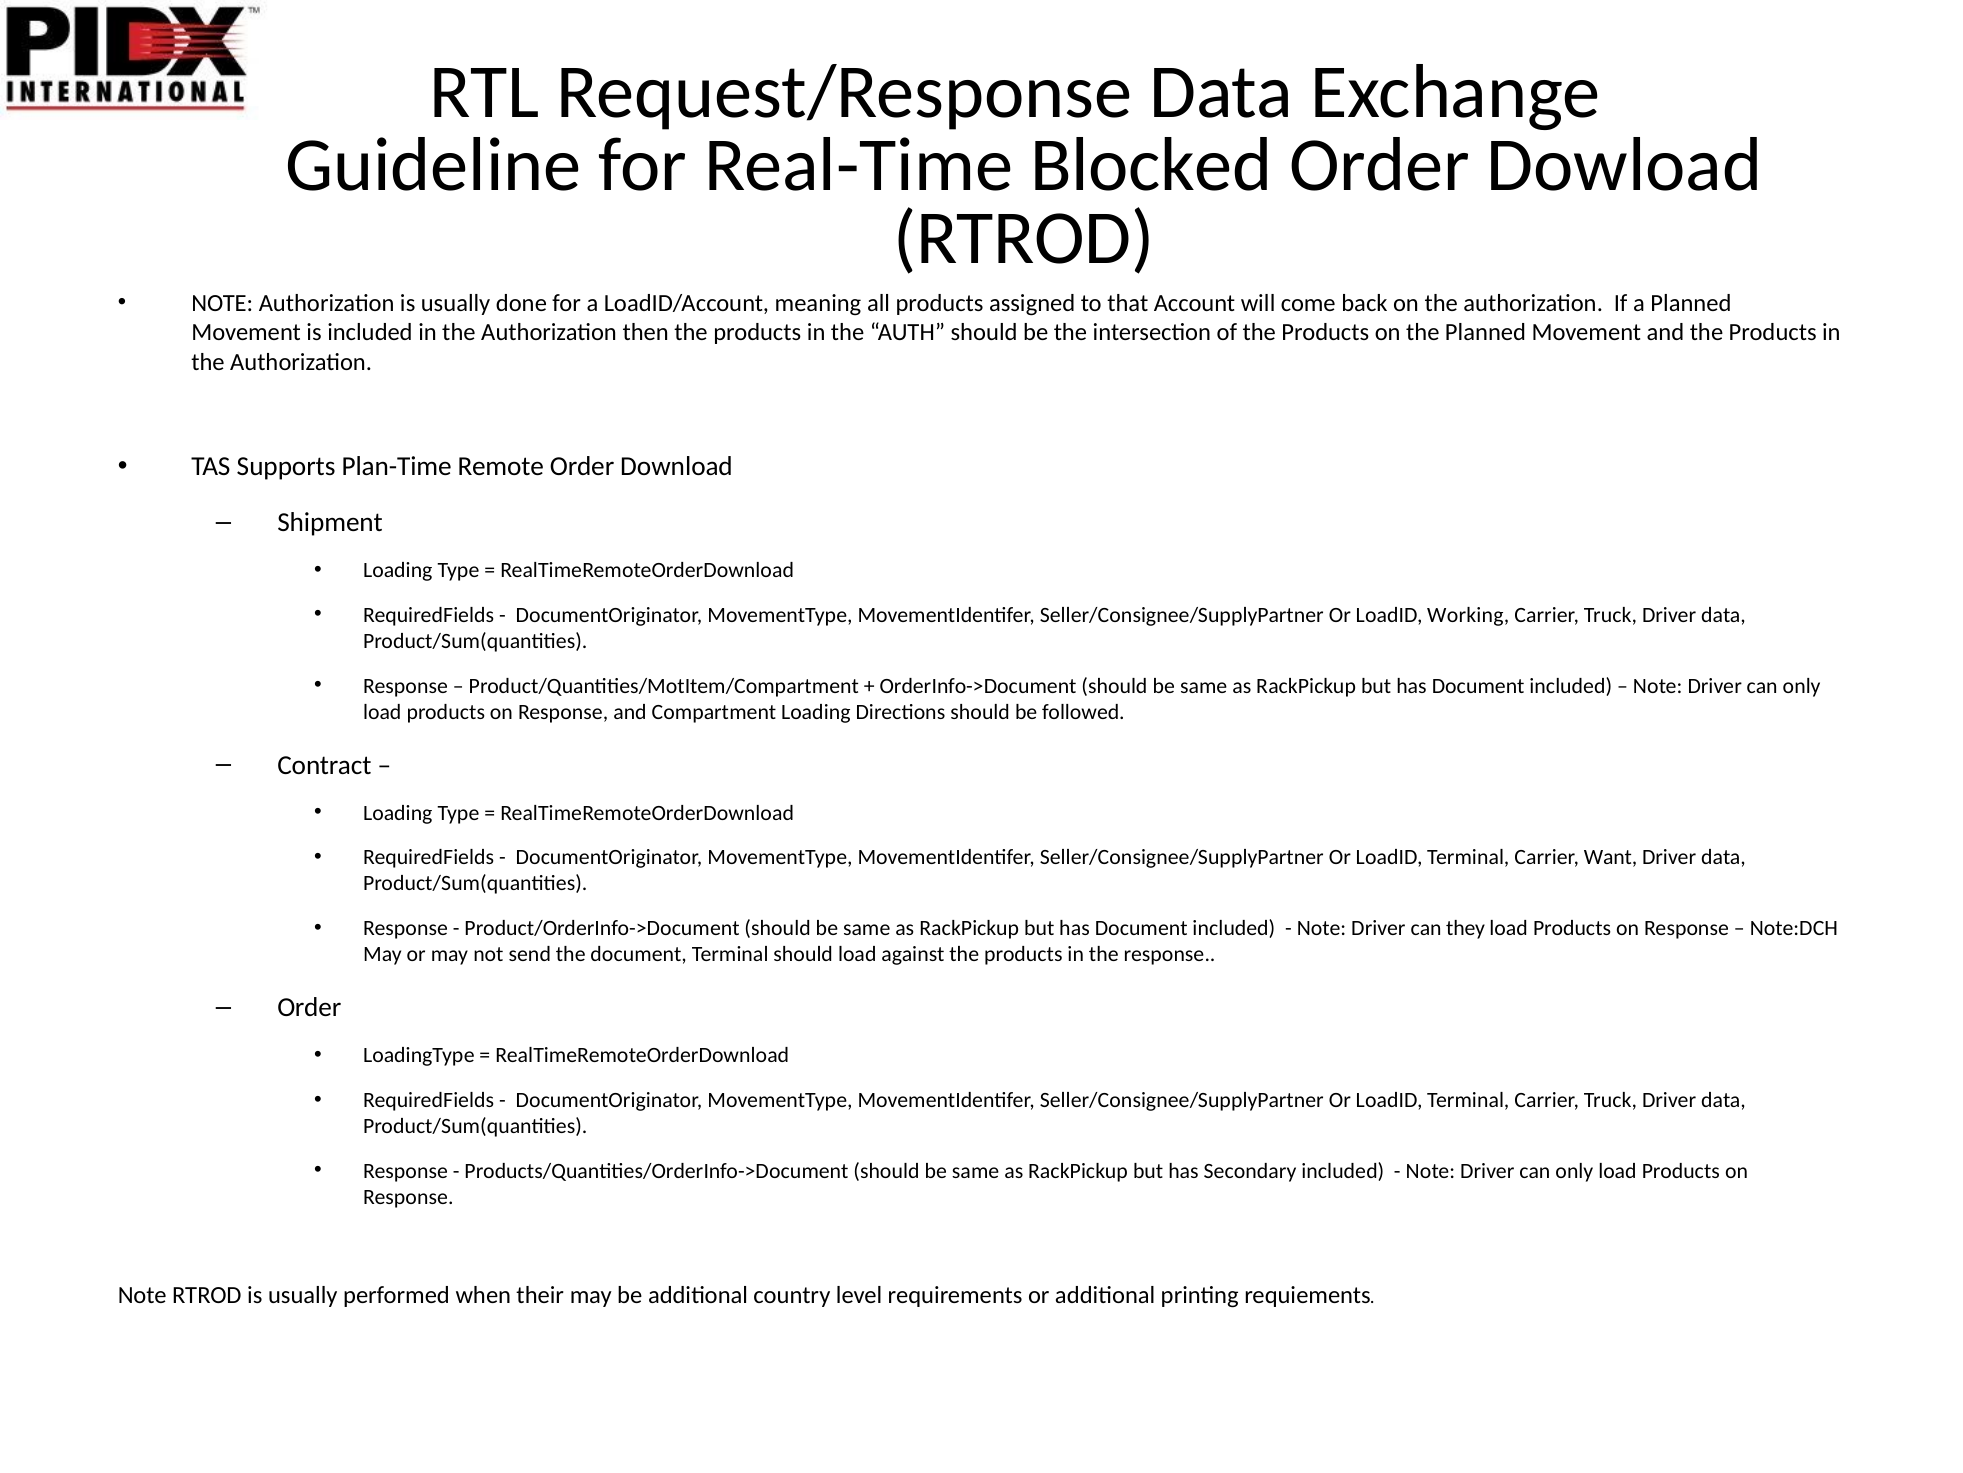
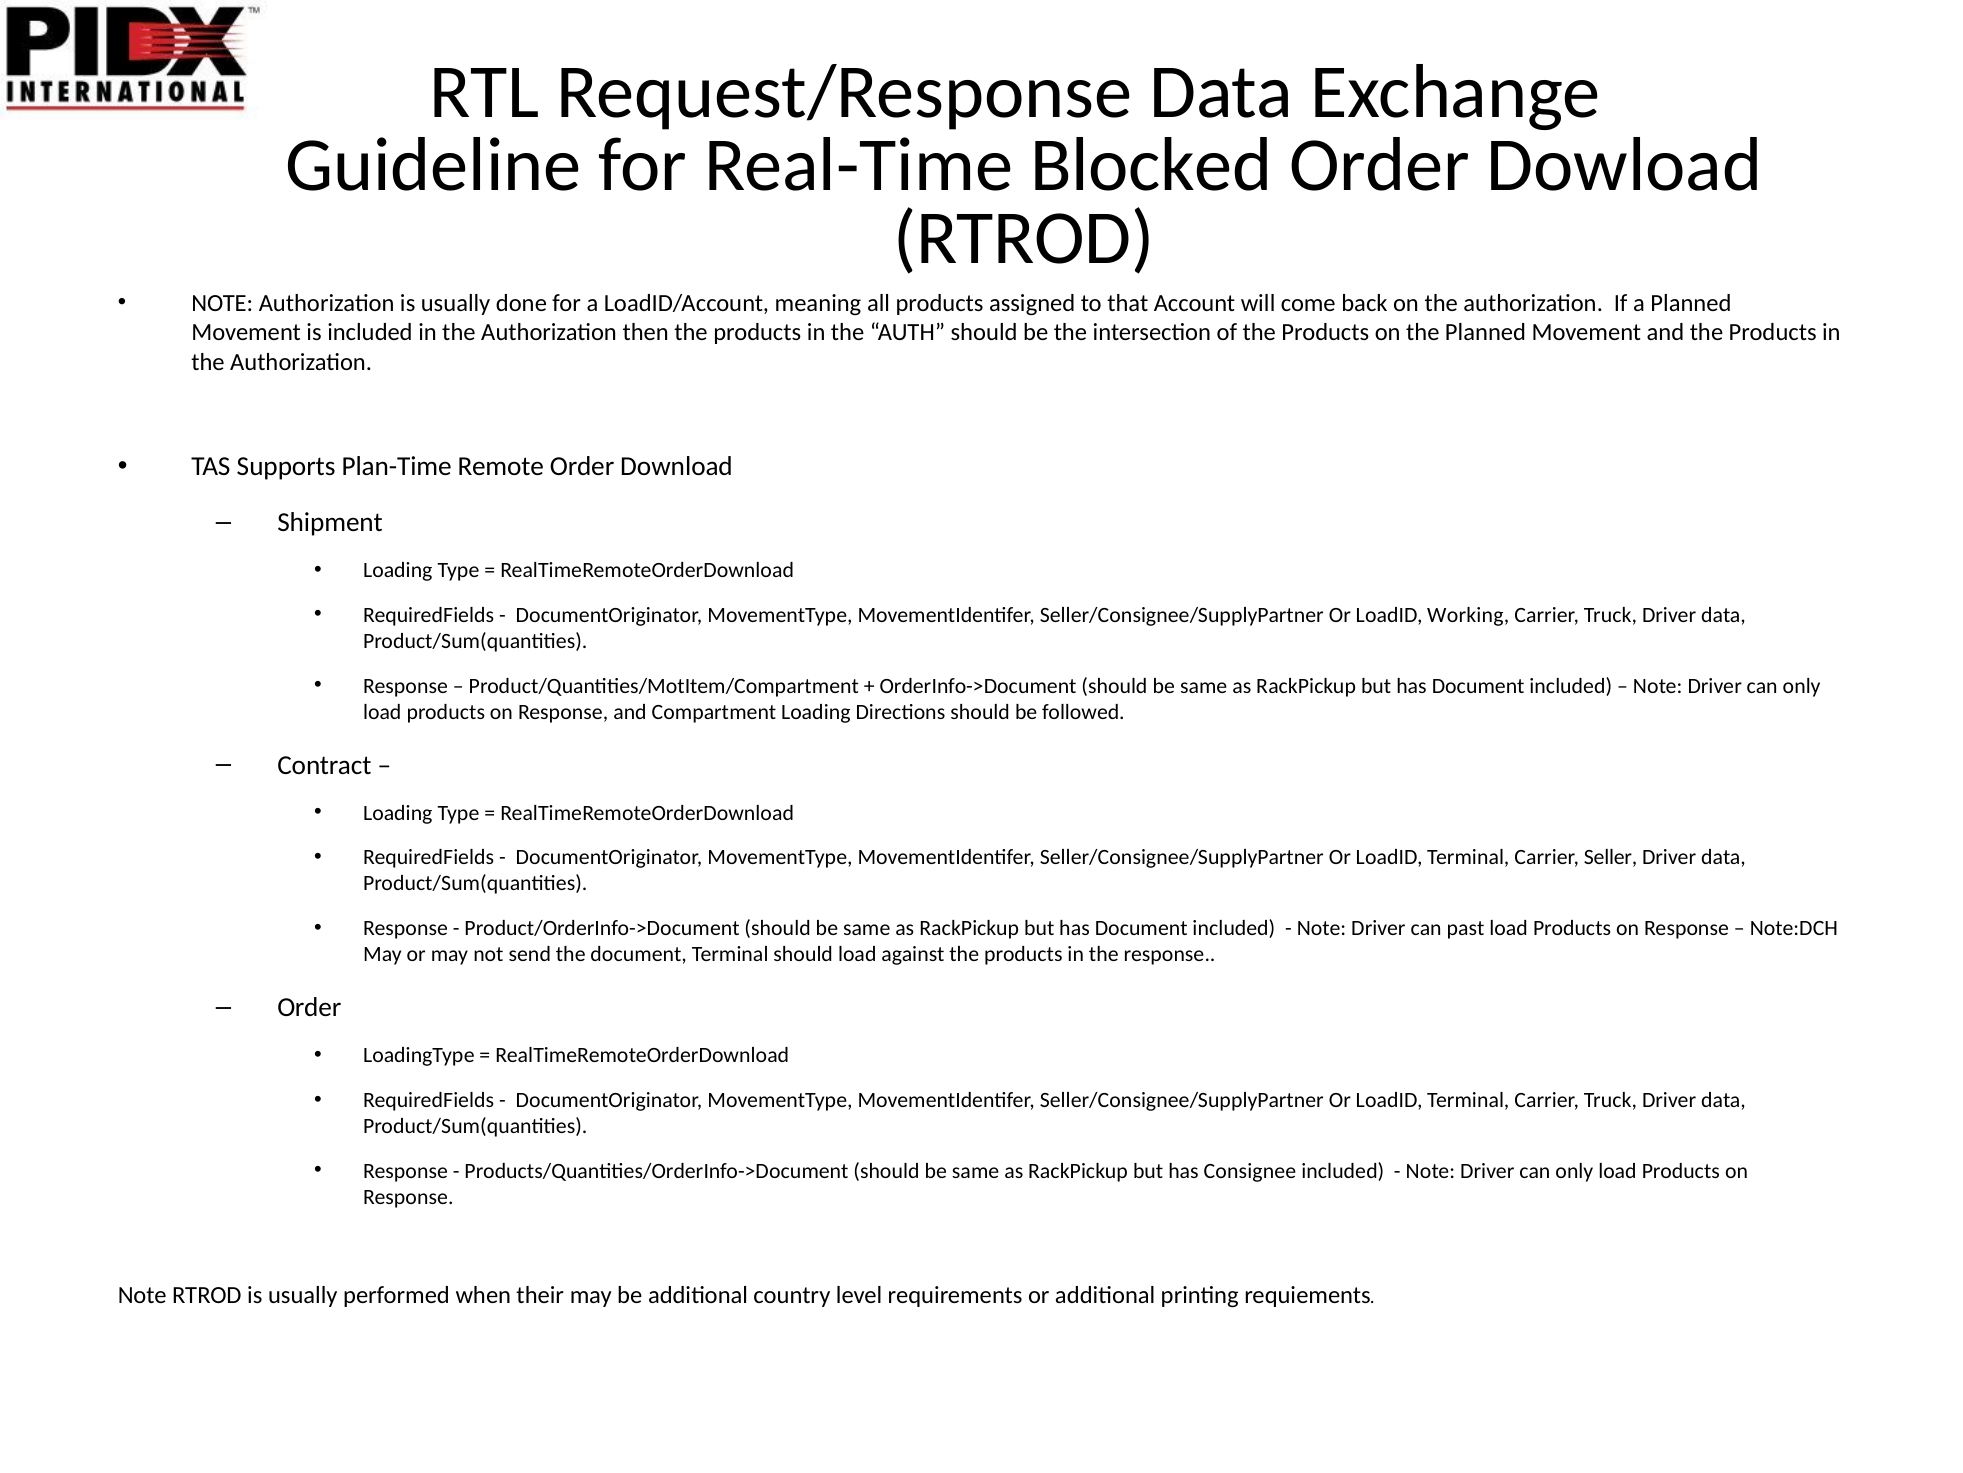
Want: Want -> Seller (1611, 857)
they: they -> past (1465, 928)
Secondary: Secondary -> Consignee (1250, 1170)
